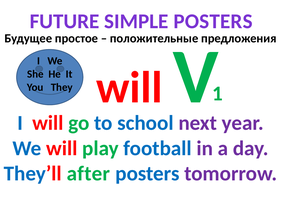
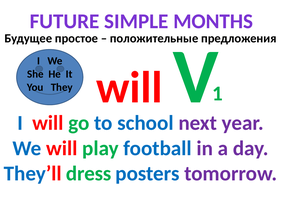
SIMPLE POSTERS: POSTERS -> MONTHS (213, 21)
after: after -> dress (89, 173)
